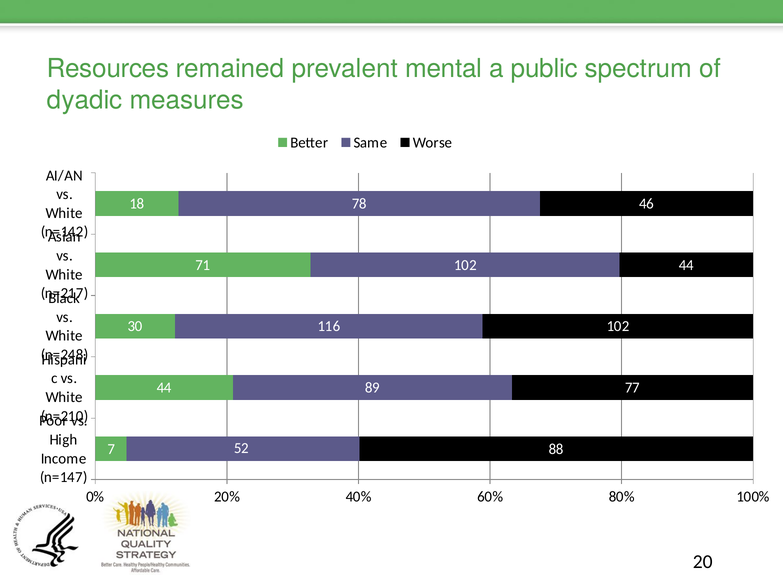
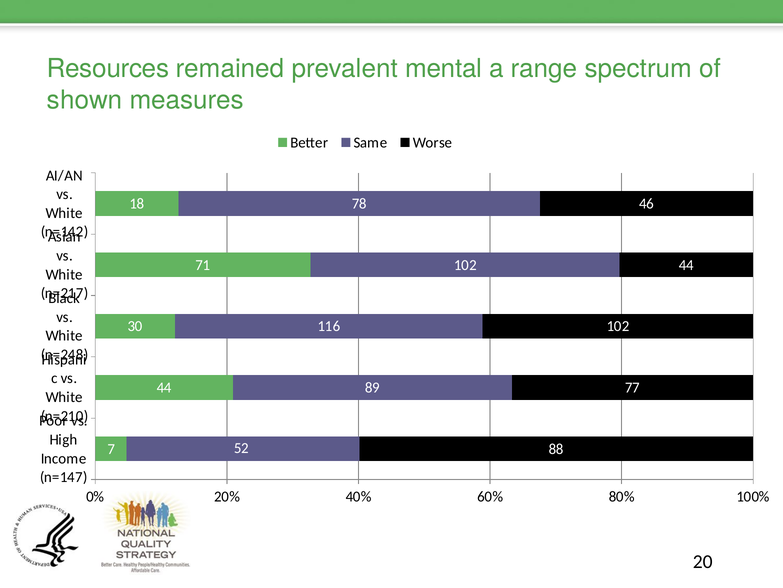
public: public -> range (544, 69)
dyadic: dyadic -> shown (85, 100)
